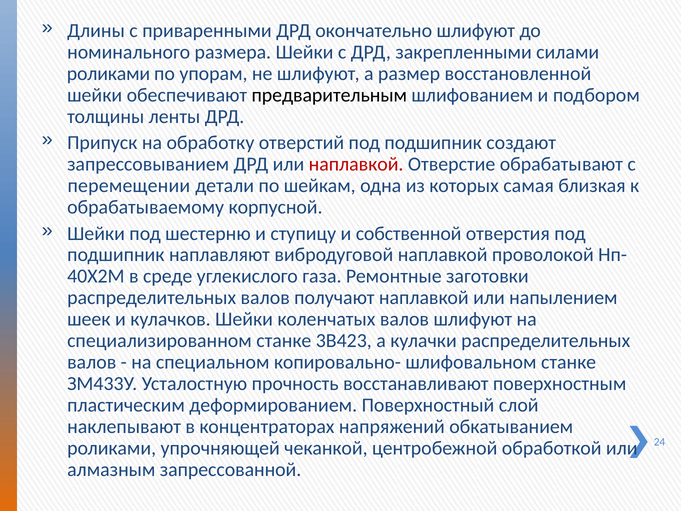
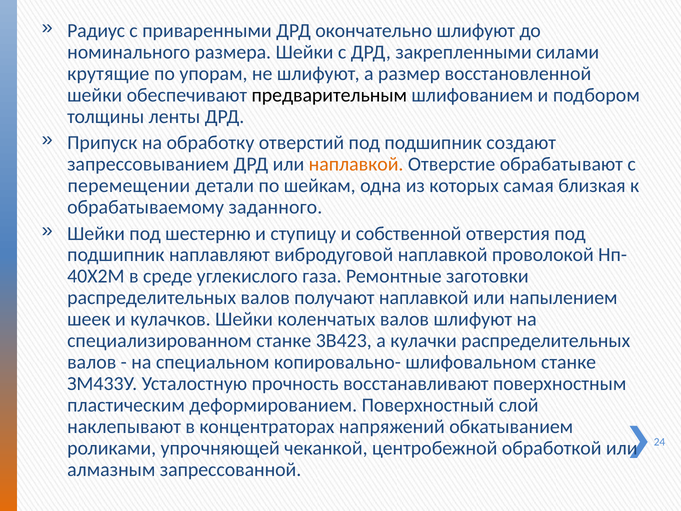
Длины: Длины -> Радиус (96, 31)
роликами: роликами -> крутящие (108, 74)
наплавкой colour: red -> orange (356, 164)
корпусной: корпусной -> заданного (275, 207)
